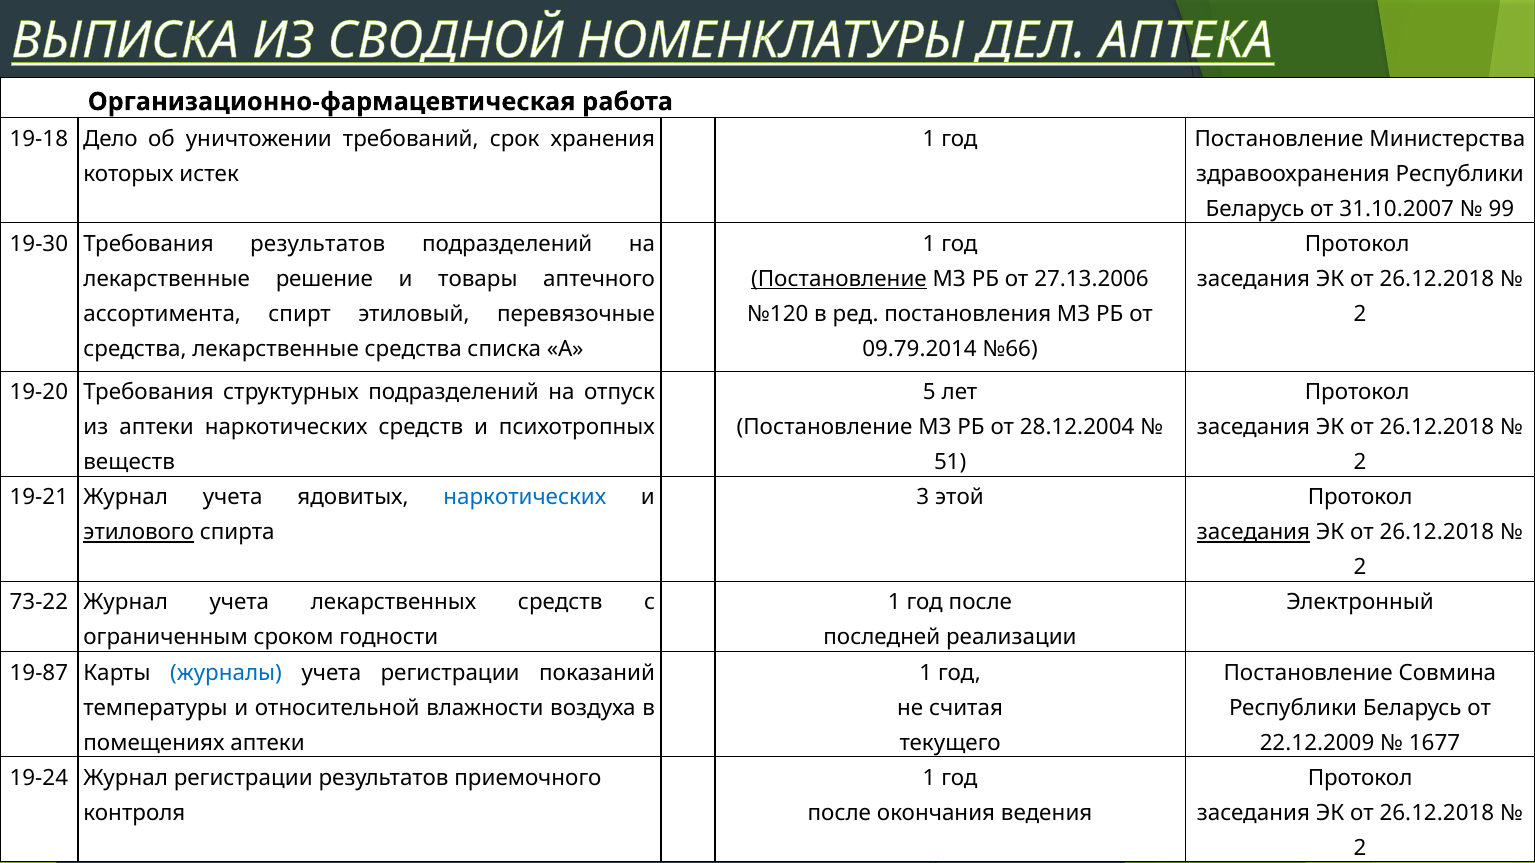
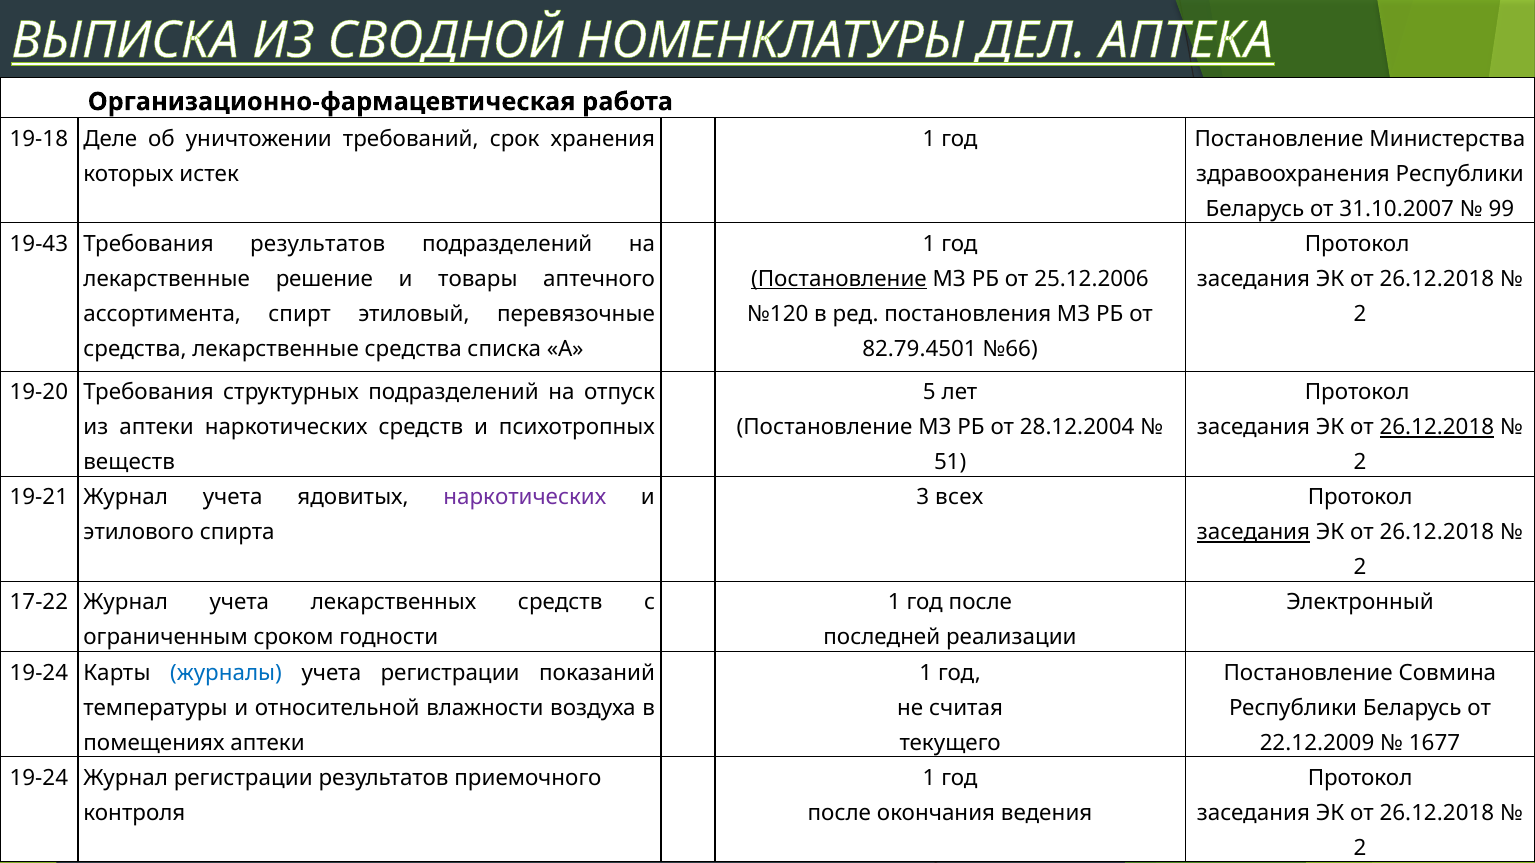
Дело: Дело -> Деле (110, 139)
19-30: 19-30 -> 19-43 (39, 244)
27.13.2006: 27.13.2006 -> 25.12.2006 (1092, 279)
09.79.2014: 09.79.2014 -> 82.79.4501 (920, 349)
26.12.2018 underline: none -> present (1437, 428)
наркотических colour: blue -> purple (525, 498)
этой: этой -> всех (959, 498)
этилового underline: present -> none (139, 533)
73-22: 73-22 -> 17-22 (39, 603)
19-87: 19-87 -> 19-24 (39, 673)
